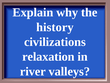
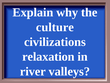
history: history -> culture (55, 27)
